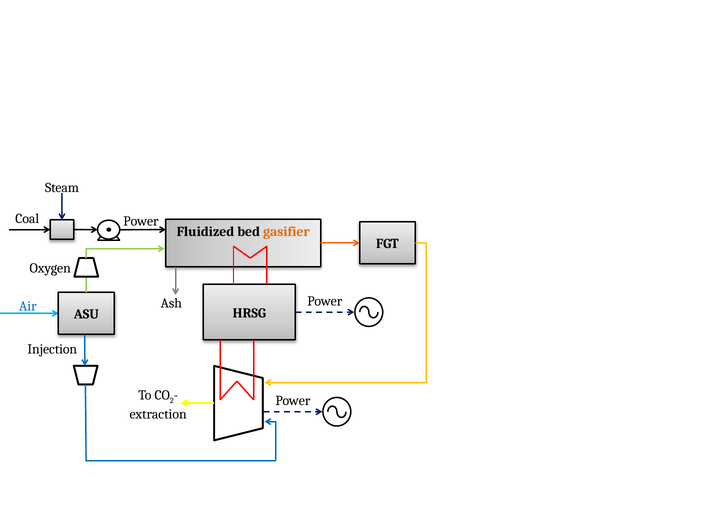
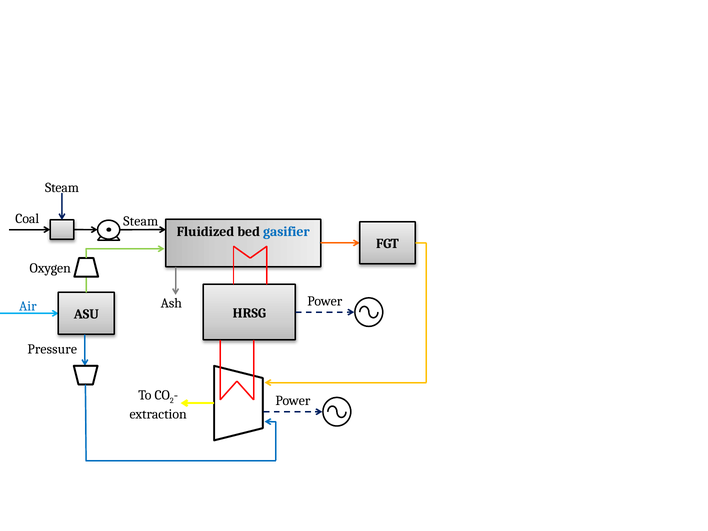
Power: Power -> Steam (141, 221)
gasifier colour: orange -> blue (286, 232)
Injection: Injection -> Pressure (52, 349)
